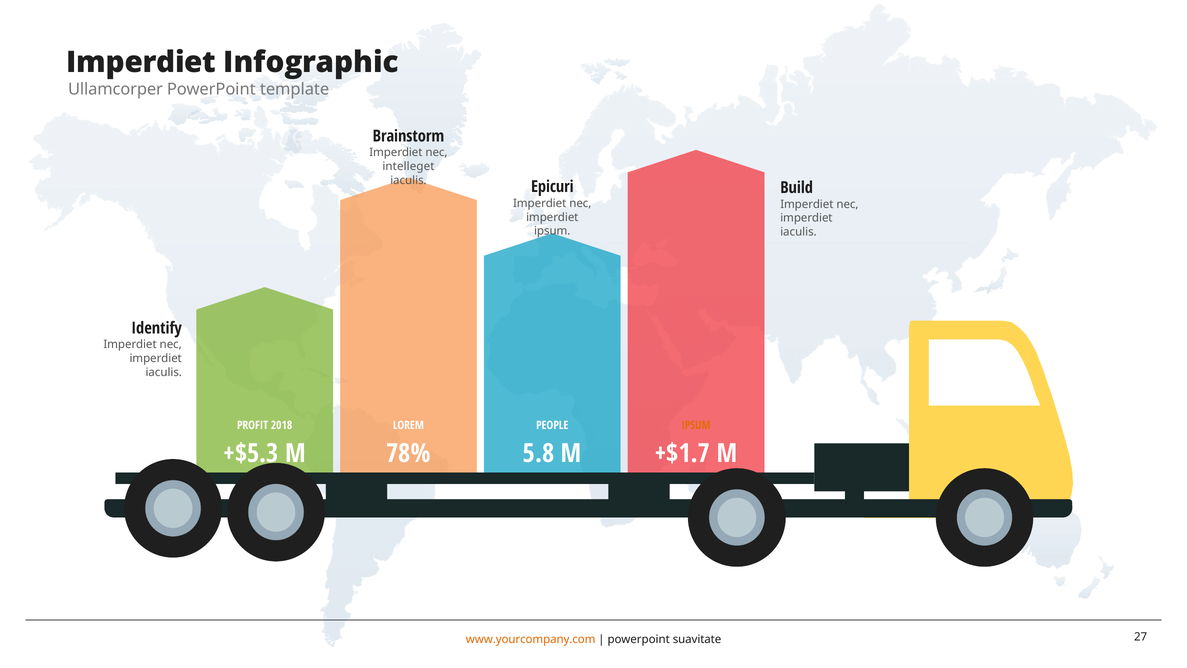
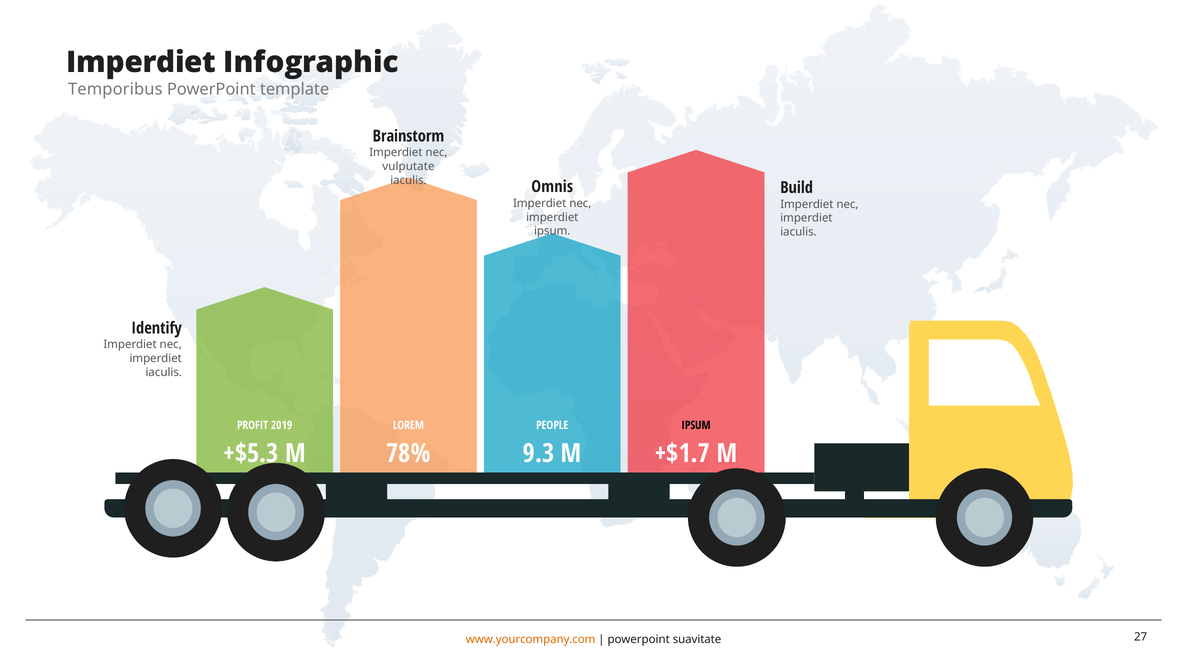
Ullamcorper: Ullamcorper -> Temporibus (115, 89)
intelleget: intelleget -> vulputate (408, 166)
Epicuri: Epicuri -> Omnis (552, 187)
2018: 2018 -> 2019 (282, 425)
IPSUM colour: orange -> black (696, 425)
5.8: 5.8 -> 9.3 (539, 454)
